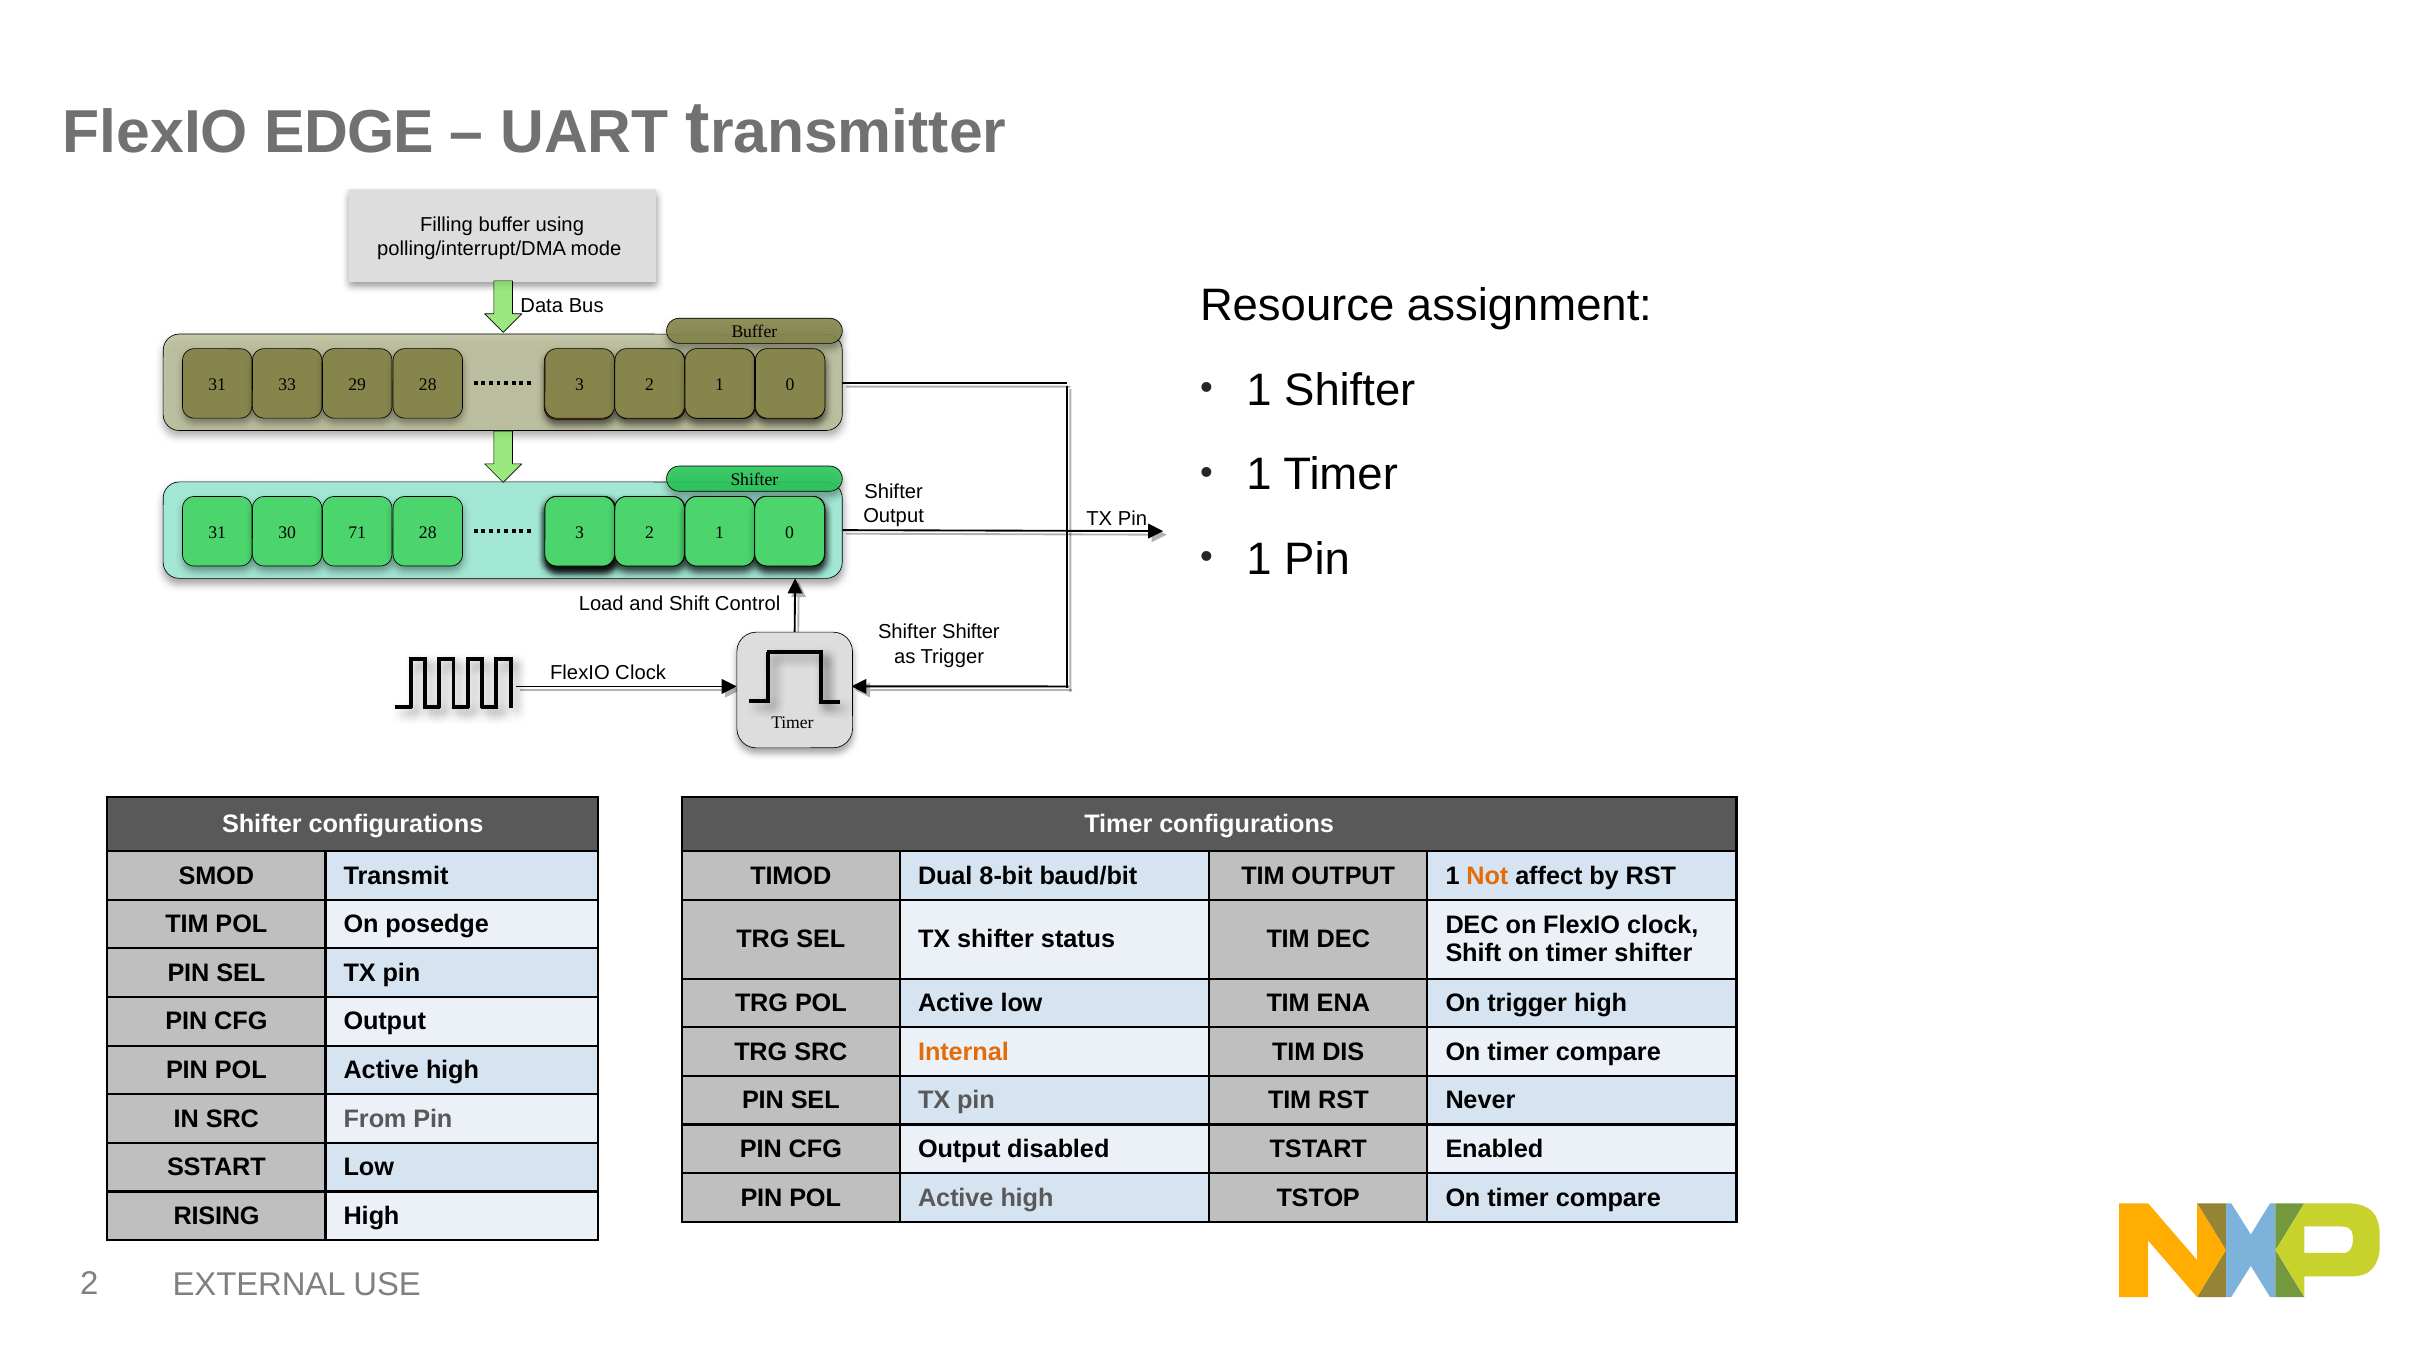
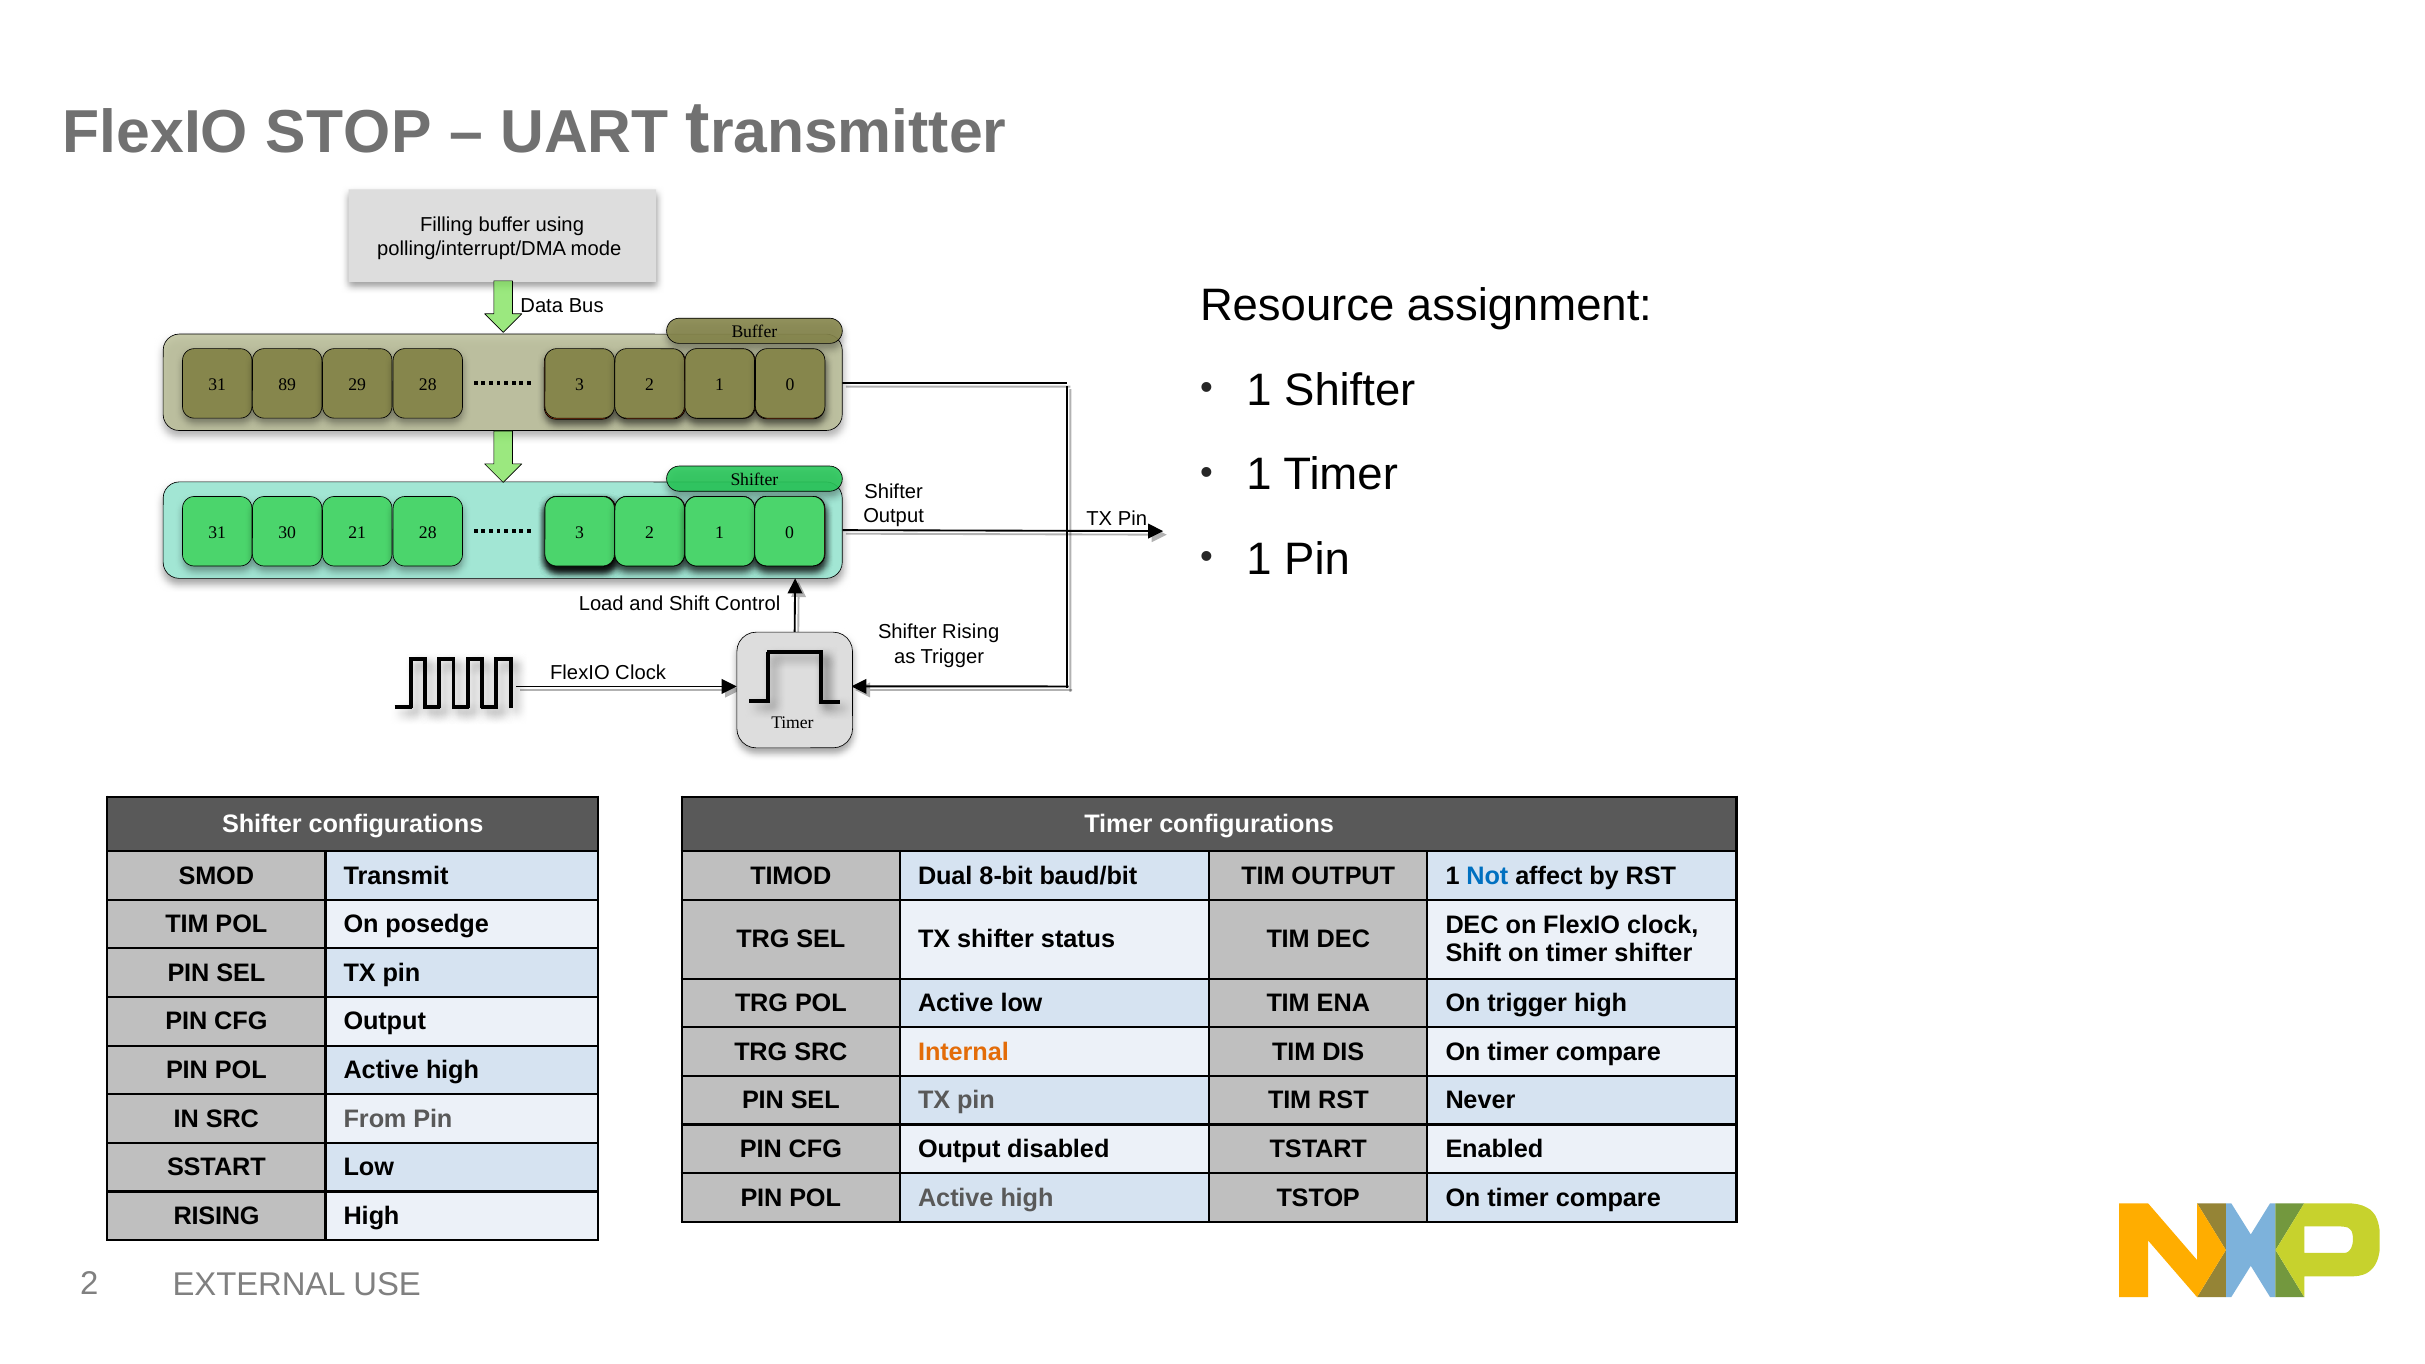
FlexIO EDGE: EDGE -> STOP (349, 133)
33: 33 -> 89 (287, 385)
71: 71 -> 21 (357, 532)
Shifter Shifter: Shifter -> Rising (971, 632)
Not colour: orange -> blue (1487, 876)
